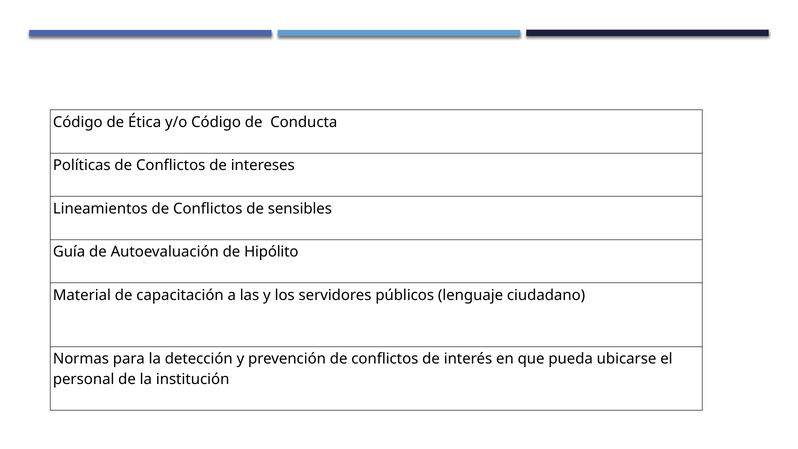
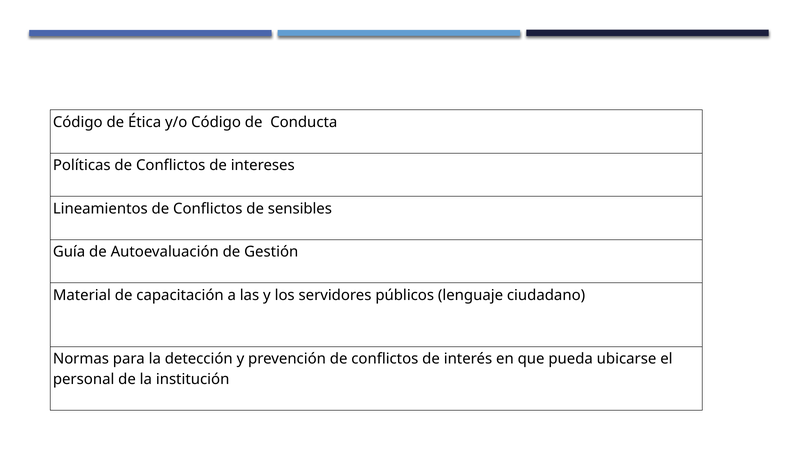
Hipólito: Hipólito -> Gestión (271, 252)
